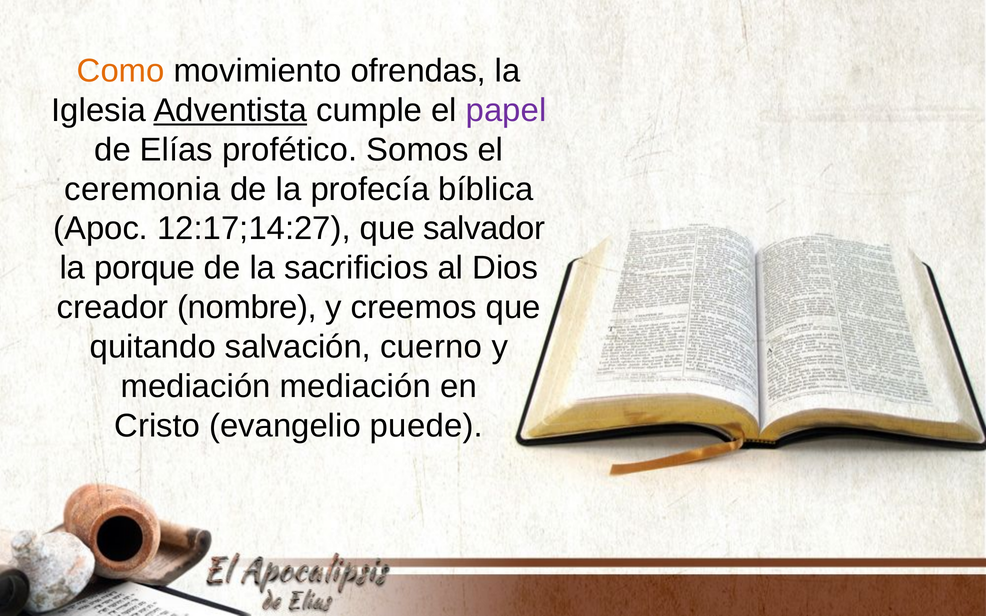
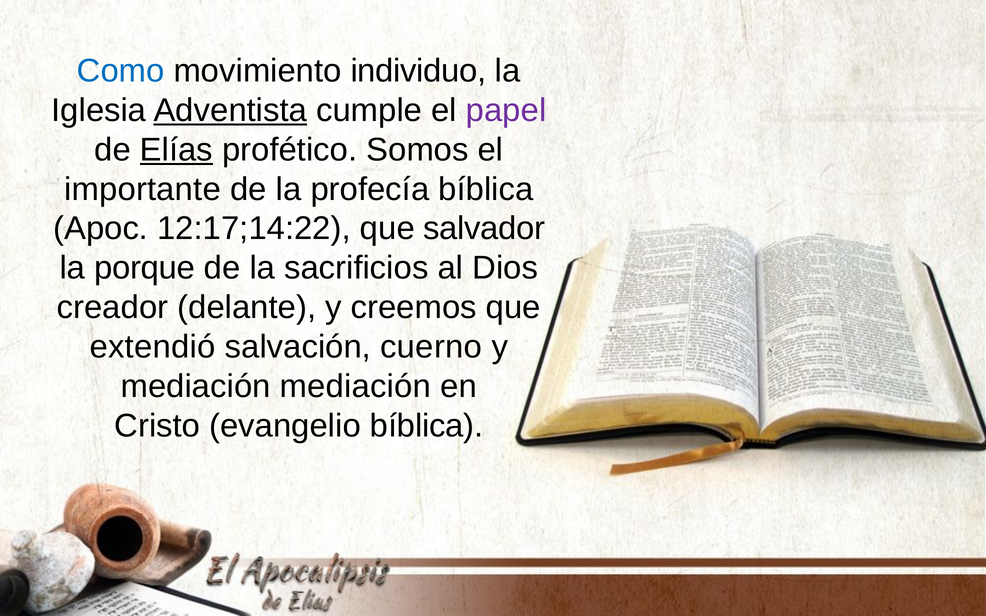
Como colour: orange -> blue (121, 71)
ofrendas: ofrendas -> individuo (418, 71)
Elías underline: none -> present (176, 150)
ceremonia: ceremonia -> importante (143, 189)
12:17;14:27: 12:17;14:27 -> 12:17;14:22 (254, 229)
nombre: nombre -> delante (247, 308)
quitando: quitando -> extendió (153, 347)
evangelio puede: puede -> bíblica (427, 426)
